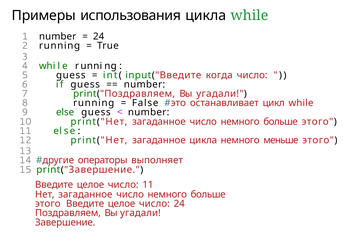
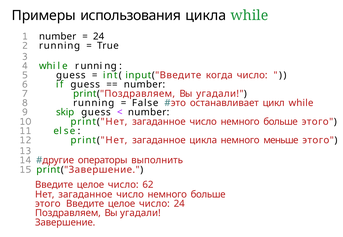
9 else: else -> skip (65, 113)
выполняет: выполняет -> выполнить (157, 161)
число 11: 11 -> 62 (148, 185)
